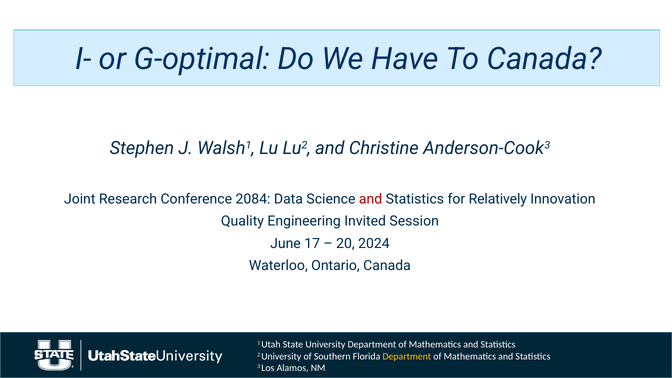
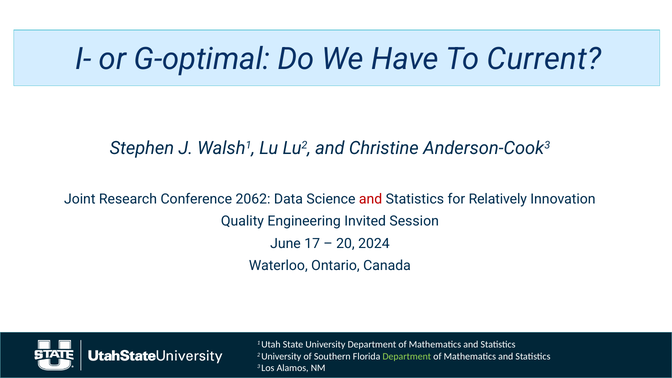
To Canada: Canada -> Current (544, 59)
2084: 2084 -> 2062 (253, 199)
Department colour: yellow -> light green (407, 356)
